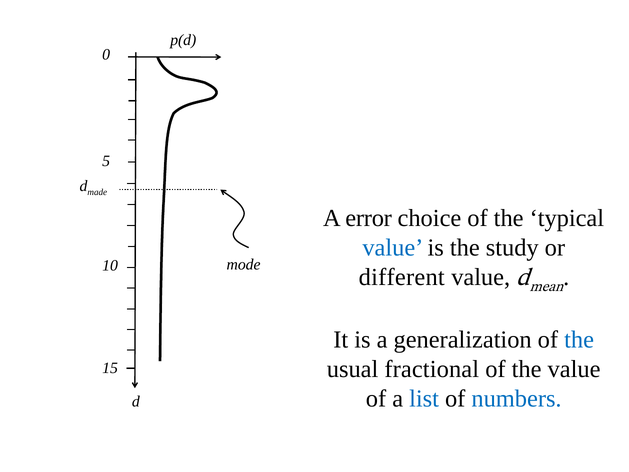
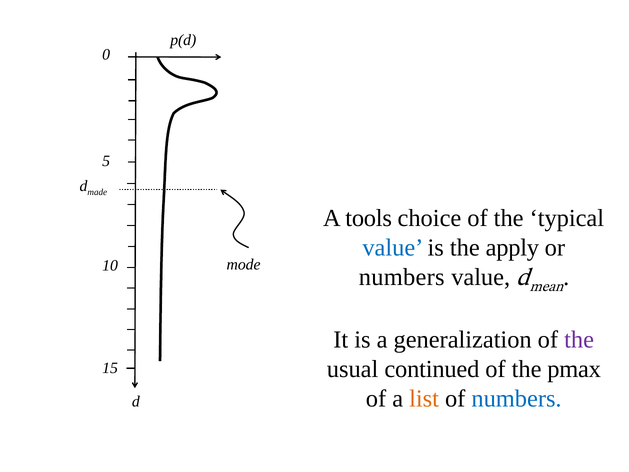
error: error -> tools (369, 218)
study: study -> apply (512, 248)
different: different -> numbers (402, 277)
the colour: blue -> purple (579, 340)
fractional: fractional -> continued (432, 369)
the value: value -> pmax (574, 369)
list colour: blue -> orange (424, 398)
